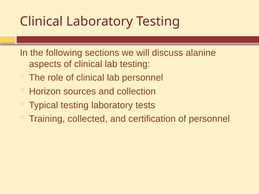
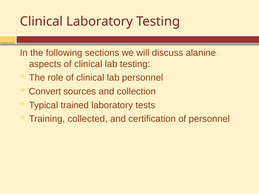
Horizon: Horizon -> Convert (45, 92)
Typical testing: testing -> trained (75, 105)
